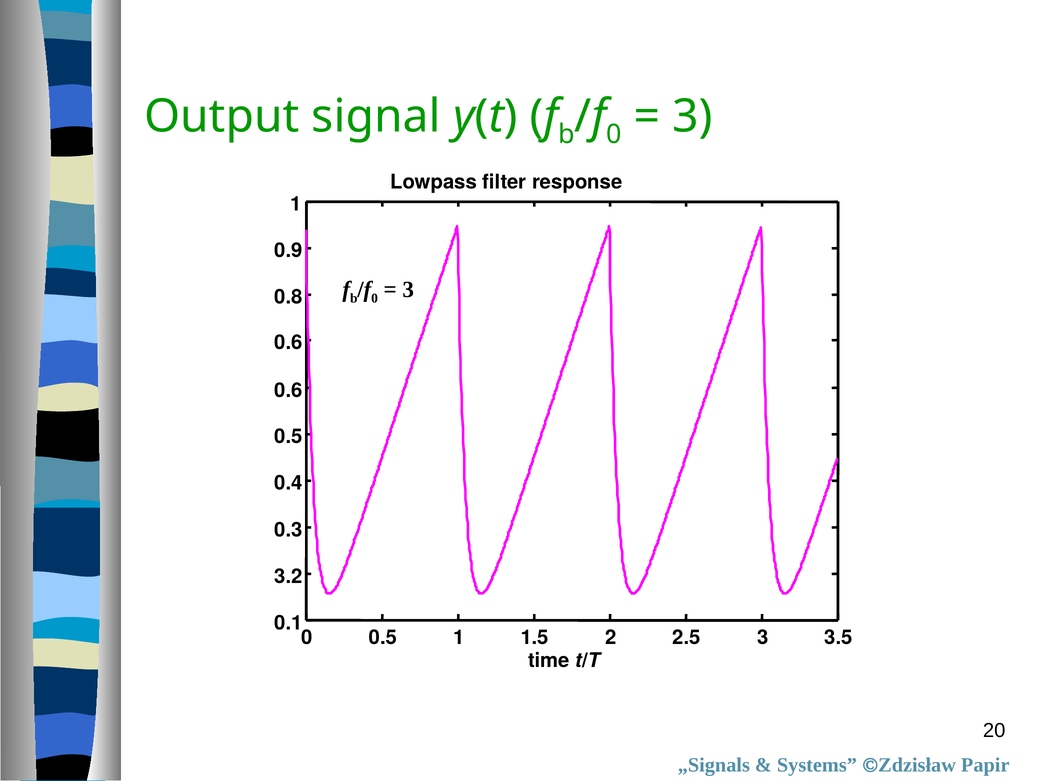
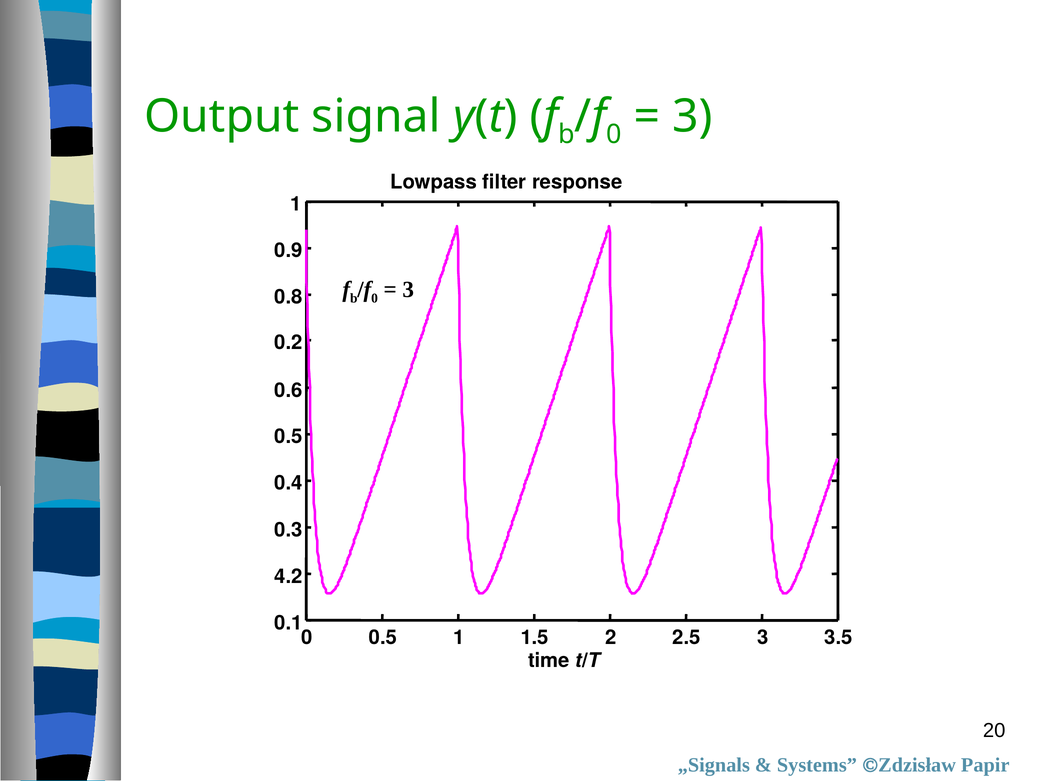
0.6: 0.6 -> 0.2 (288, 343)
3.2: 3.2 -> 4.2 (288, 577)
